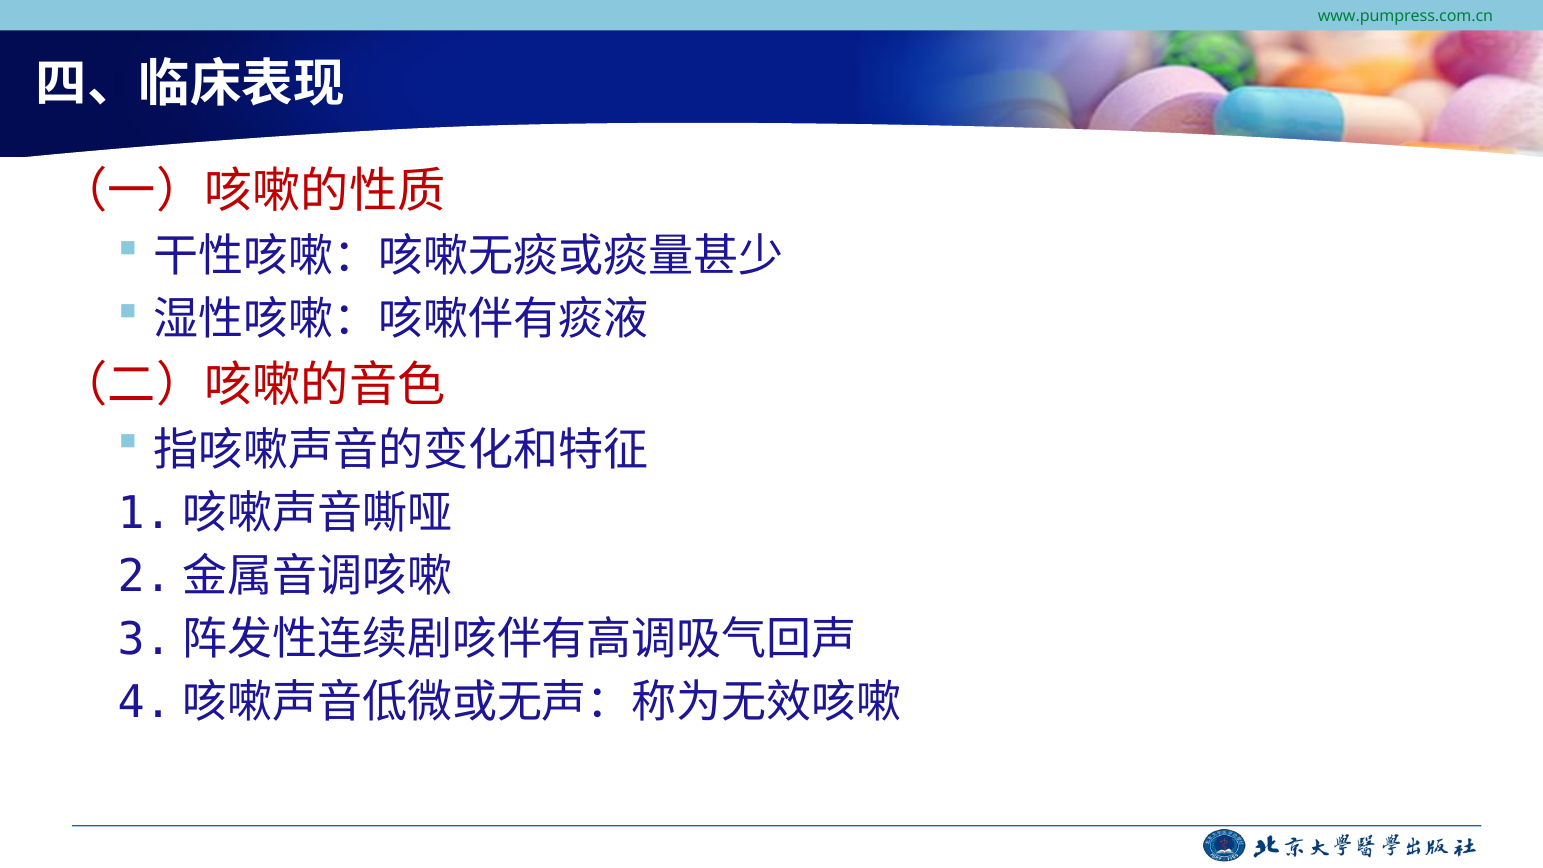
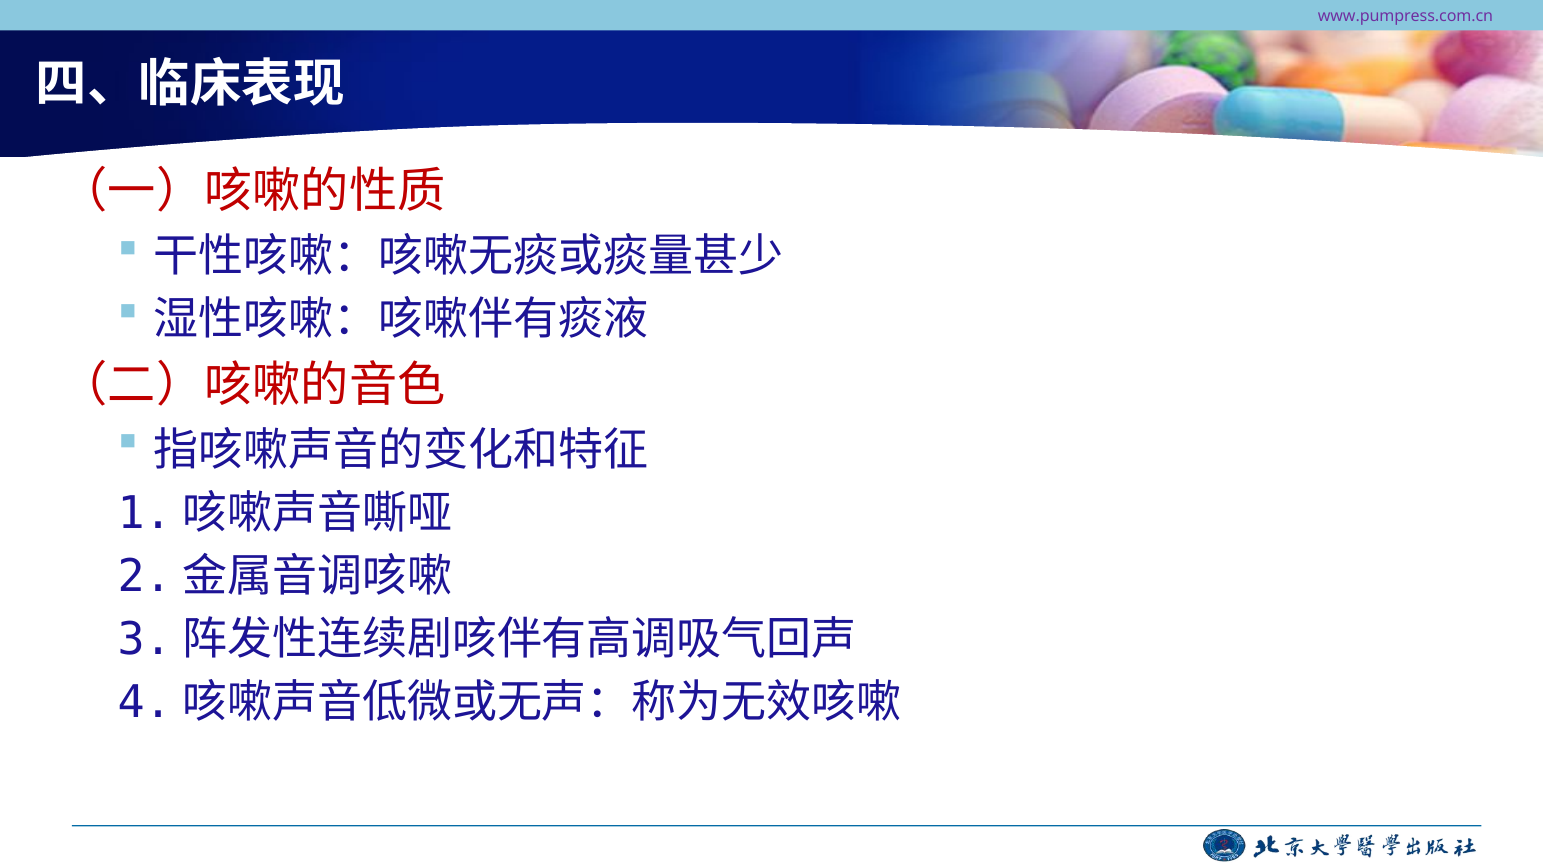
www.pumpress.com.cn colour: green -> purple (1406, 17)
